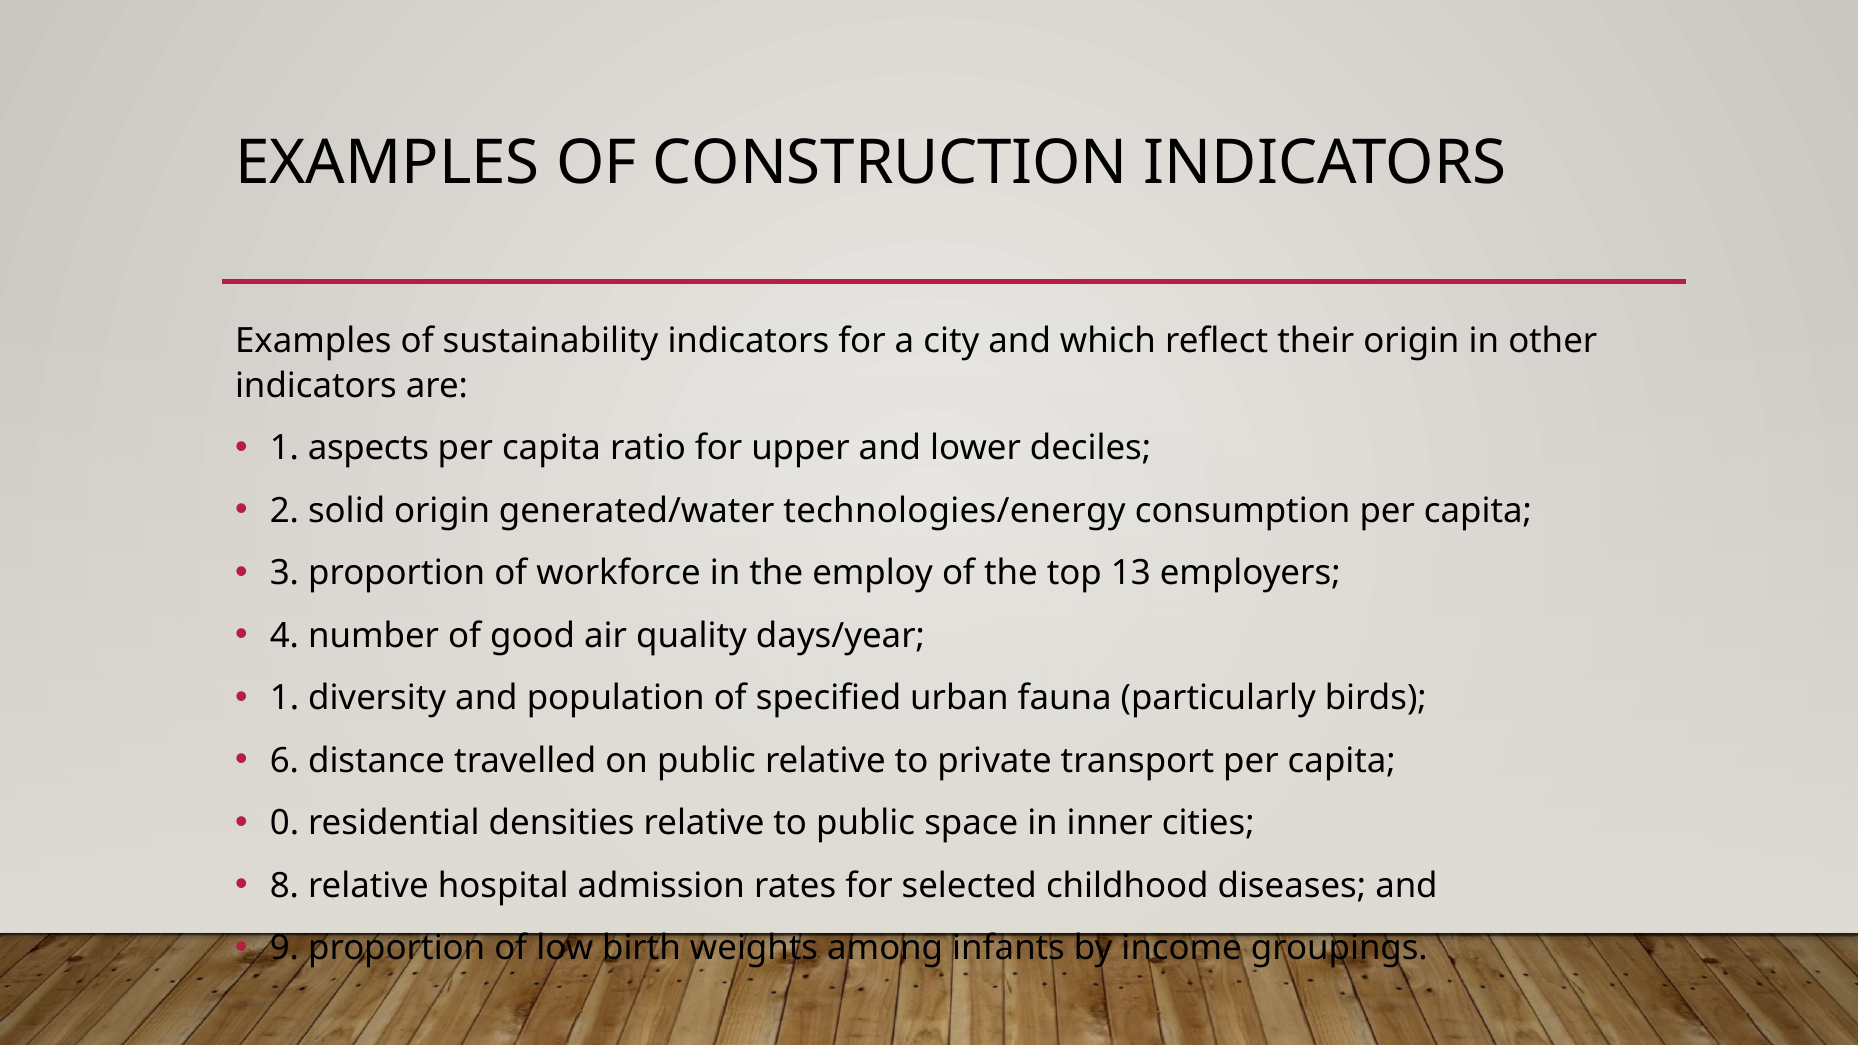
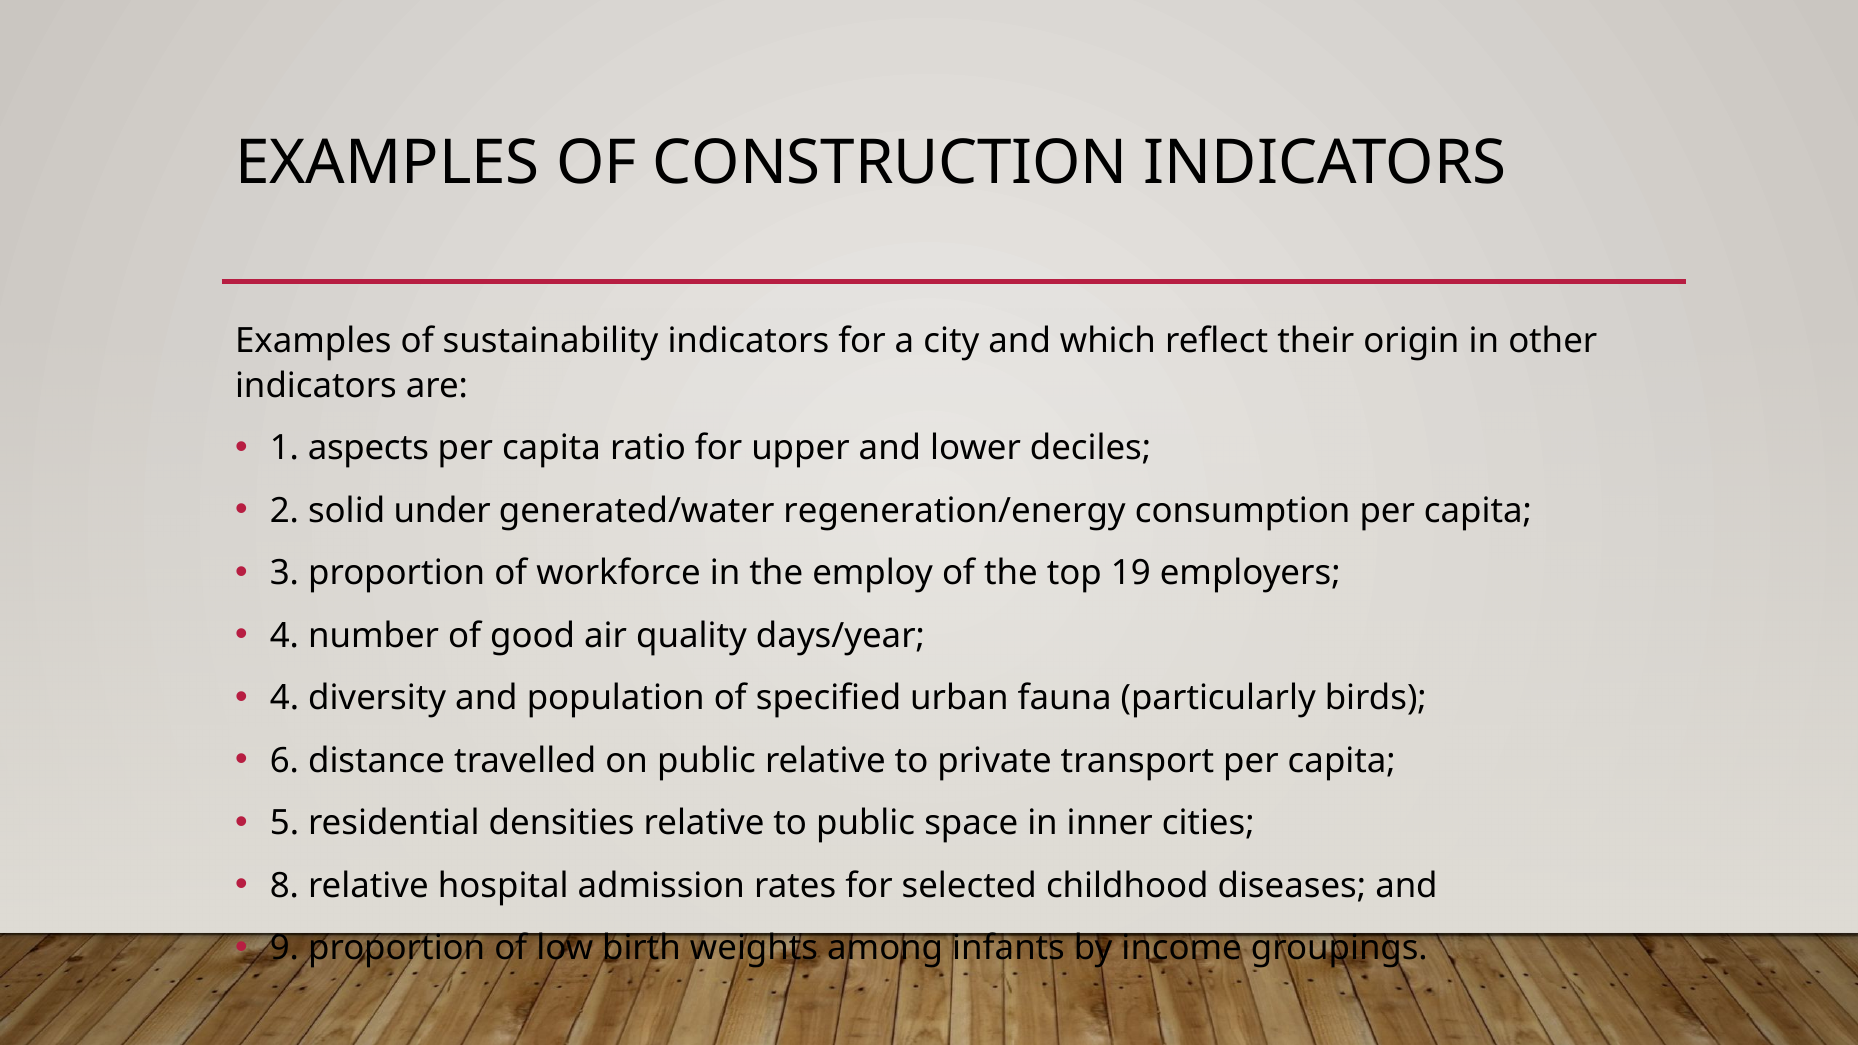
solid origin: origin -> under (442, 511)
technologies/energy: technologies/energy -> regeneration/energy (955, 511)
13: 13 -> 19 (1131, 573)
1: 1 -> 4 (285, 698)
0: 0 -> 5 (285, 823)
